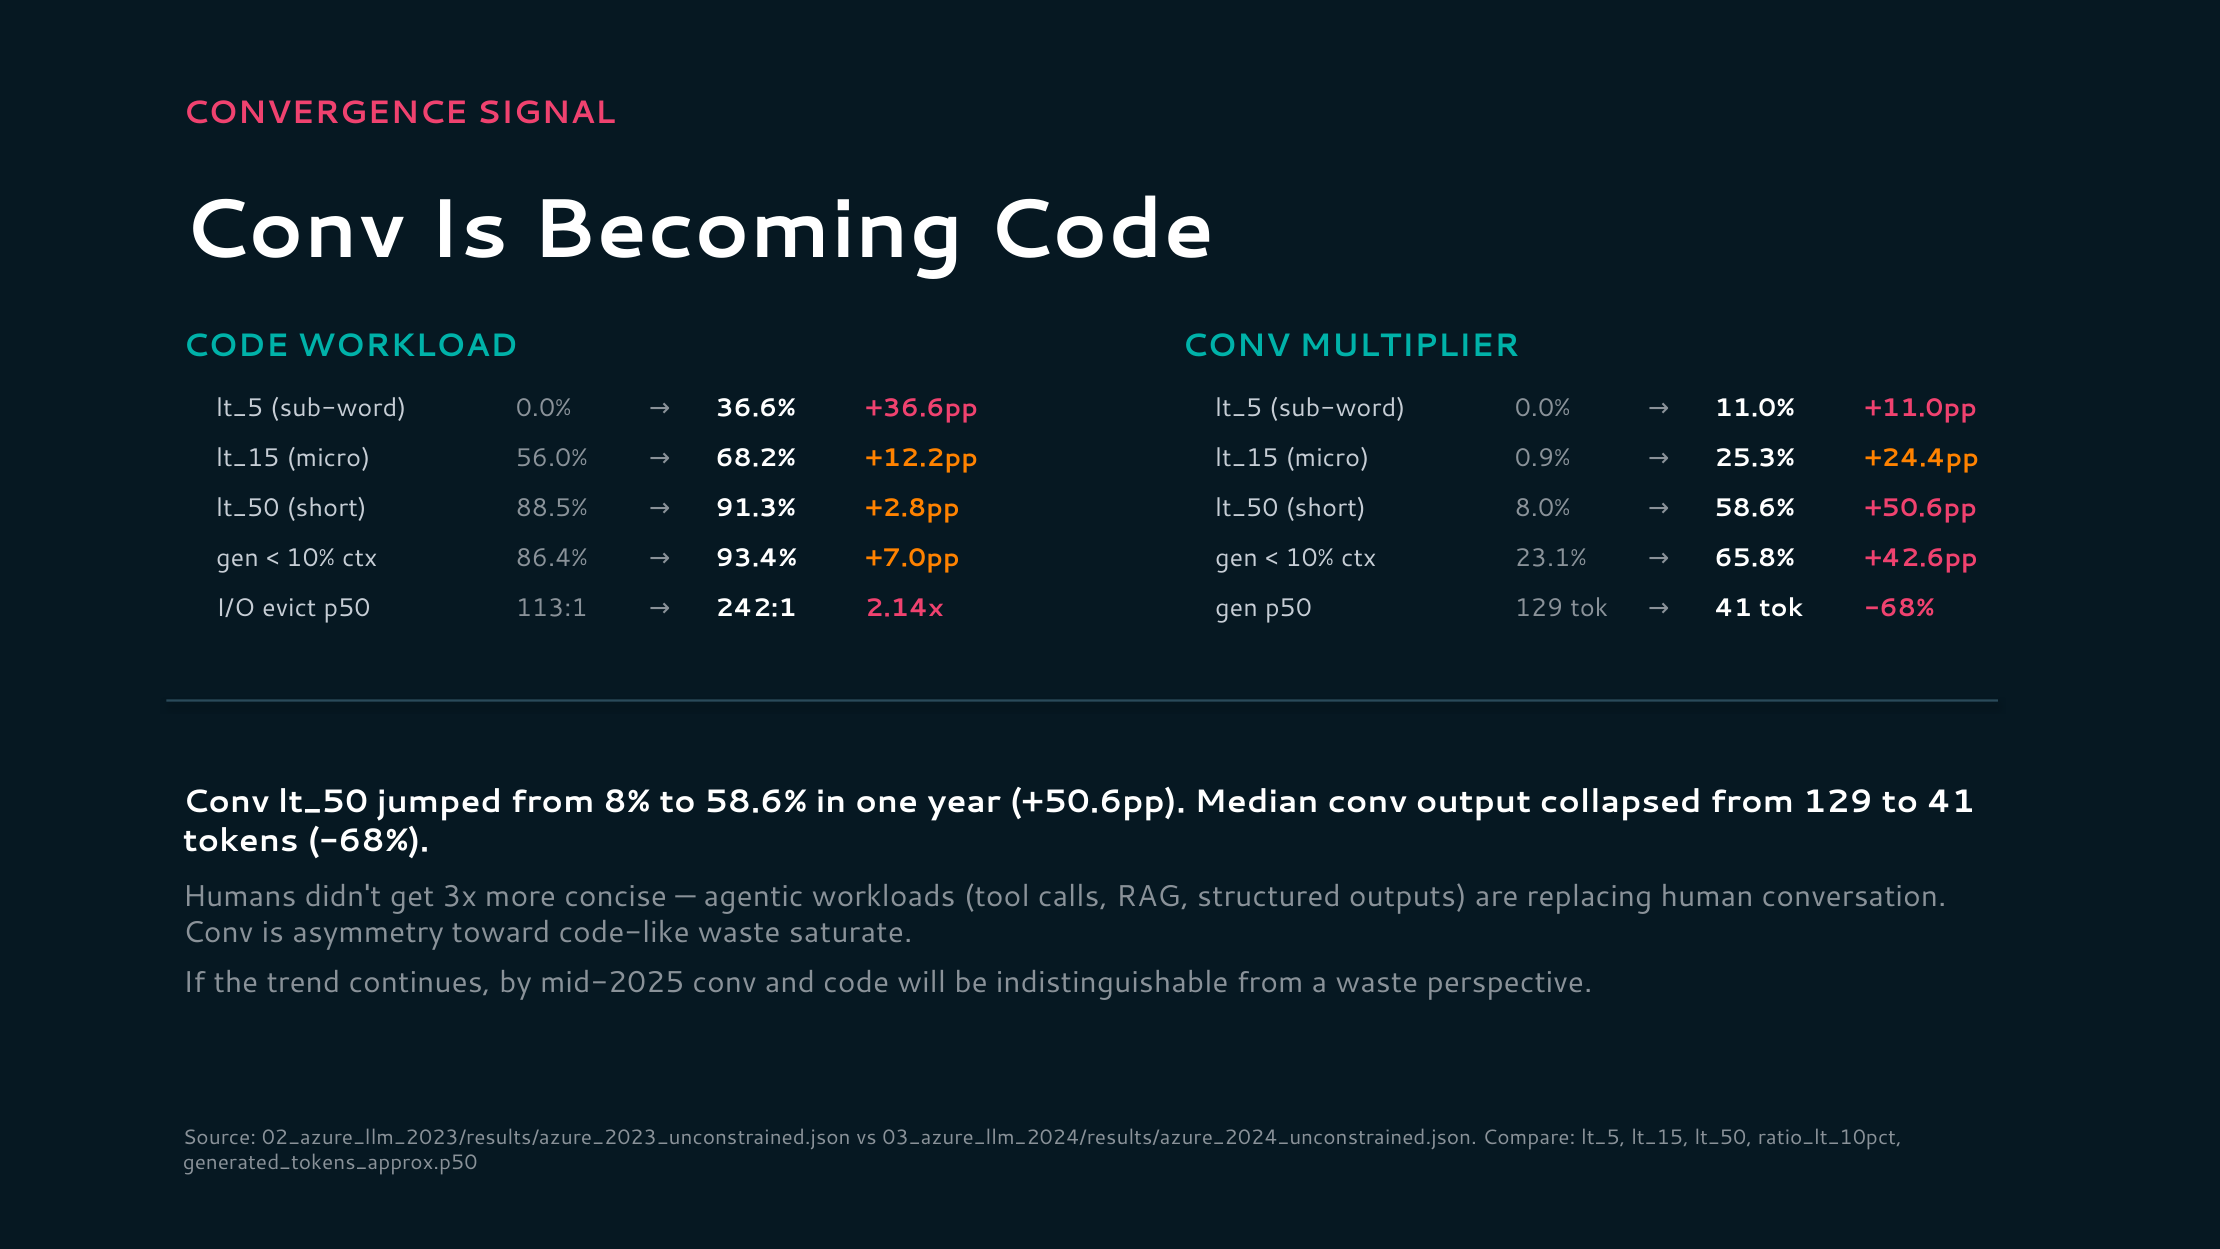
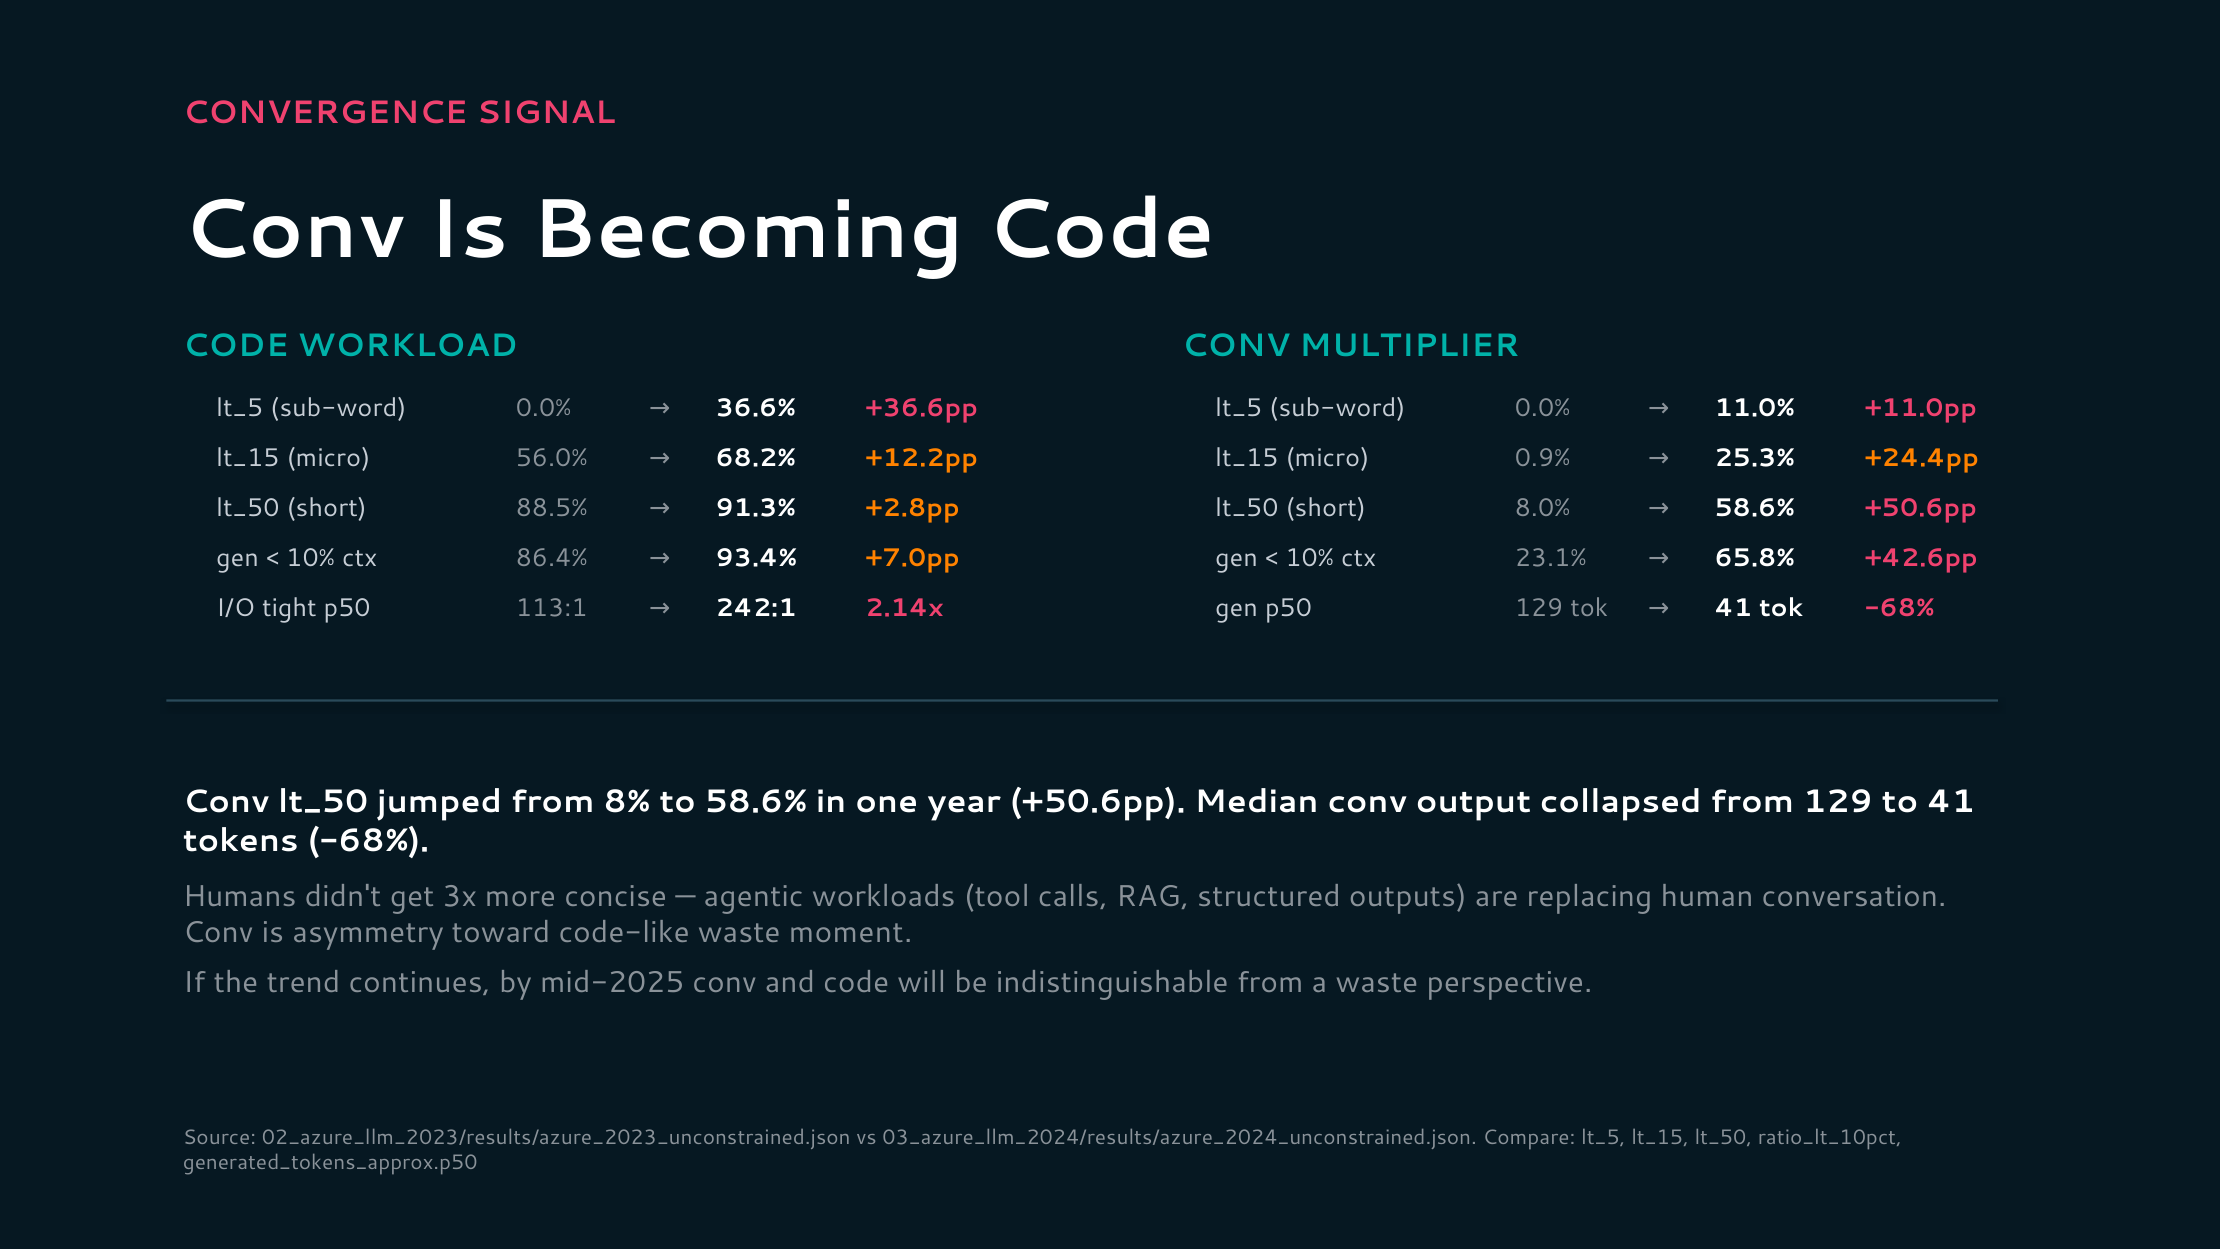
evict: evict -> tight (289, 608)
saturate: saturate -> moment (851, 932)
